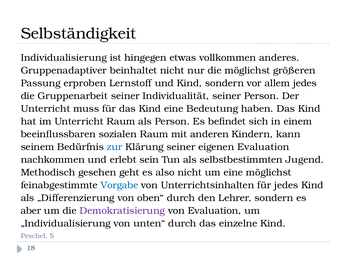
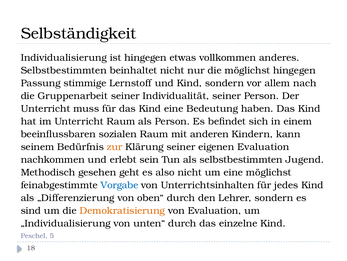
Gruppenadaptiver: Gruppenadaptiver -> Selbstbestimmten (64, 70)
möglichst größeren: größeren -> hingegen (294, 70)
erproben: erproben -> stimmige (85, 83)
allem jedes: jedes -> nach (305, 83)
zur colour: blue -> orange (115, 146)
aber: aber -> sind (31, 210)
Demokratisierung colour: purple -> orange (122, 210)
